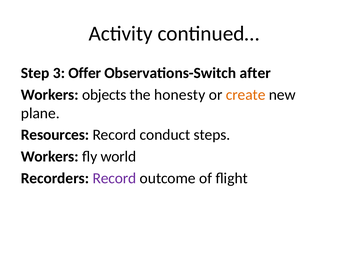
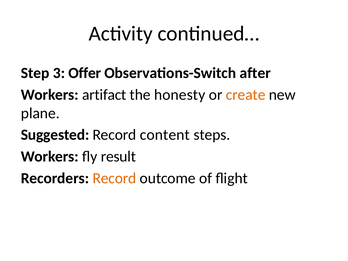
objects: objects -> artifact (104, 95)
Resources: Resources -> Suggested (55, 135)
conduct: conduct -> content (165, 135)
world: world -> result (118, 157)
Record colour: purple -> orange (114, 178)
